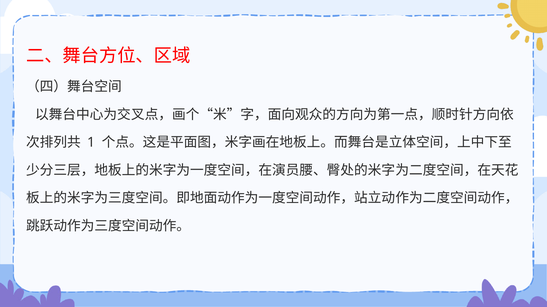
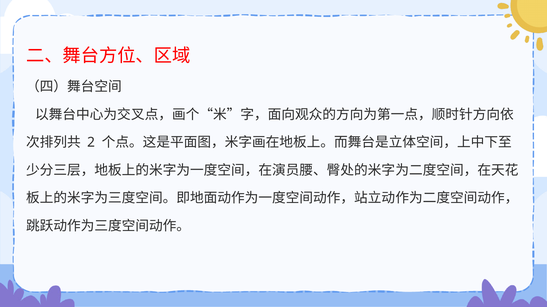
1: 1 -> 2 (91, 143)
